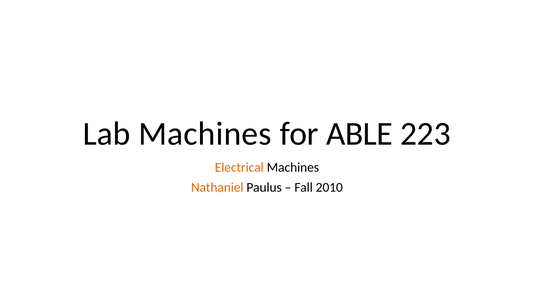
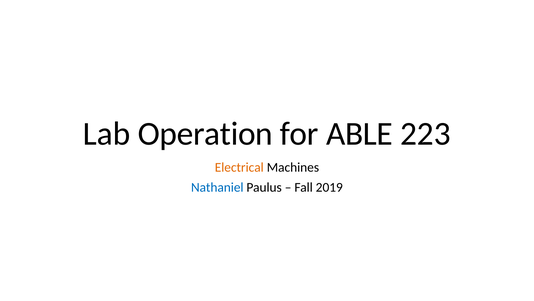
Lab Machines: Machines -> Operation (205, 133)
Nathaniel colour: orange -> blue (217, 187)
2010: 2010 -> 2019 (329, 187)
